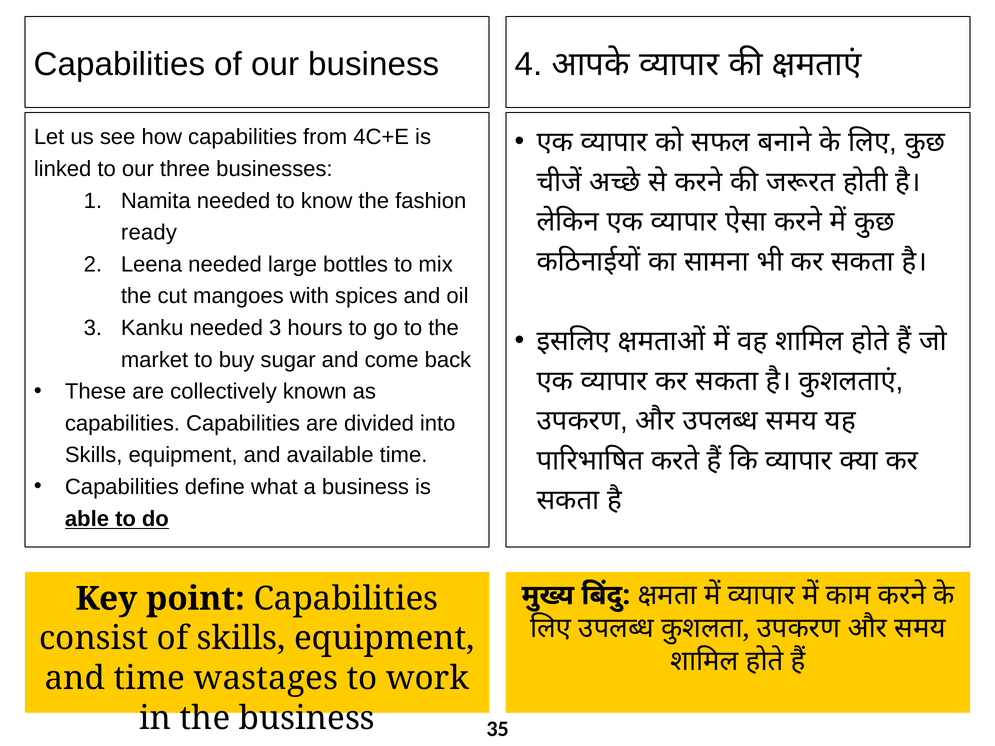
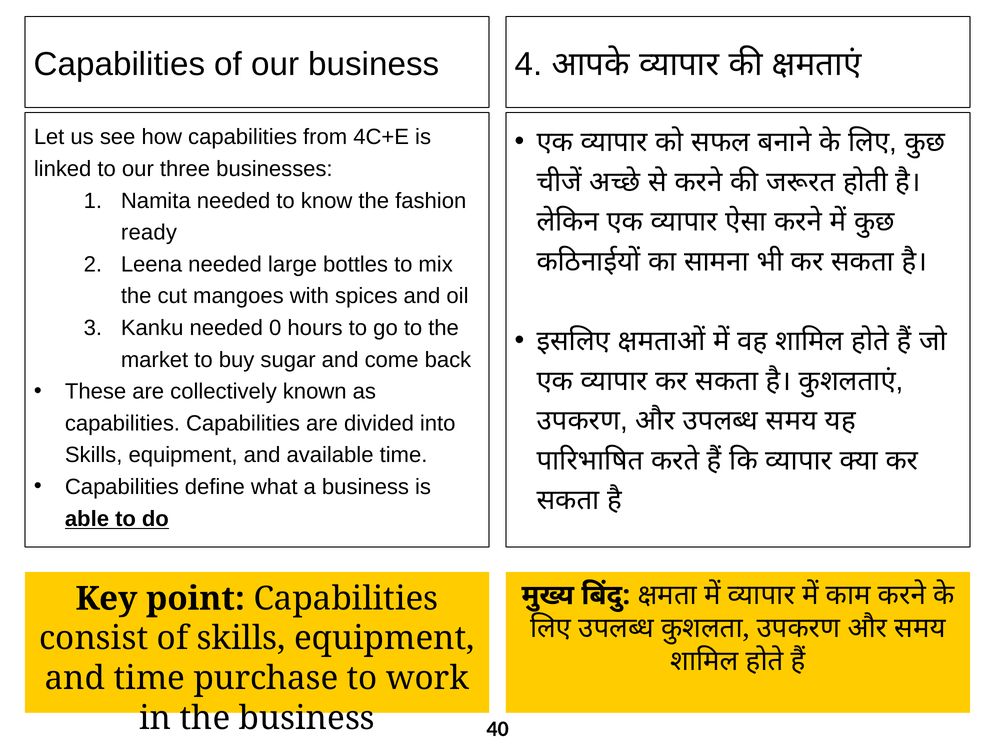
needed 3: 3 -> 0 (275, 328)
wastages: wastages -> purchase (266, 679)
35: 35 -> 40 (498, 729)
